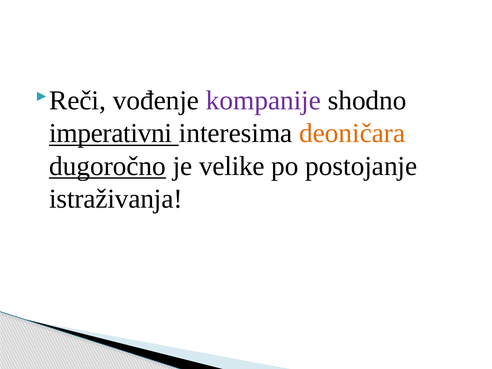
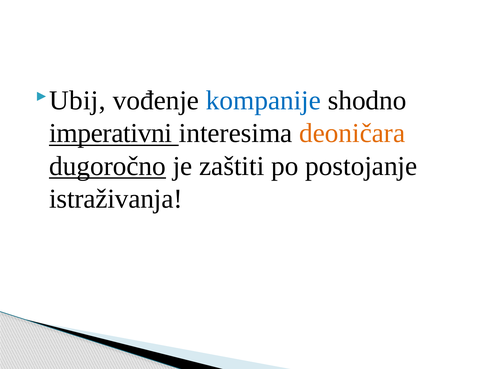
Reči: Reči -> Ubij (77, 100)
kompanije colour: purple -> blue (263, 100)
velike: velike -> zaštiti (232, 166)
